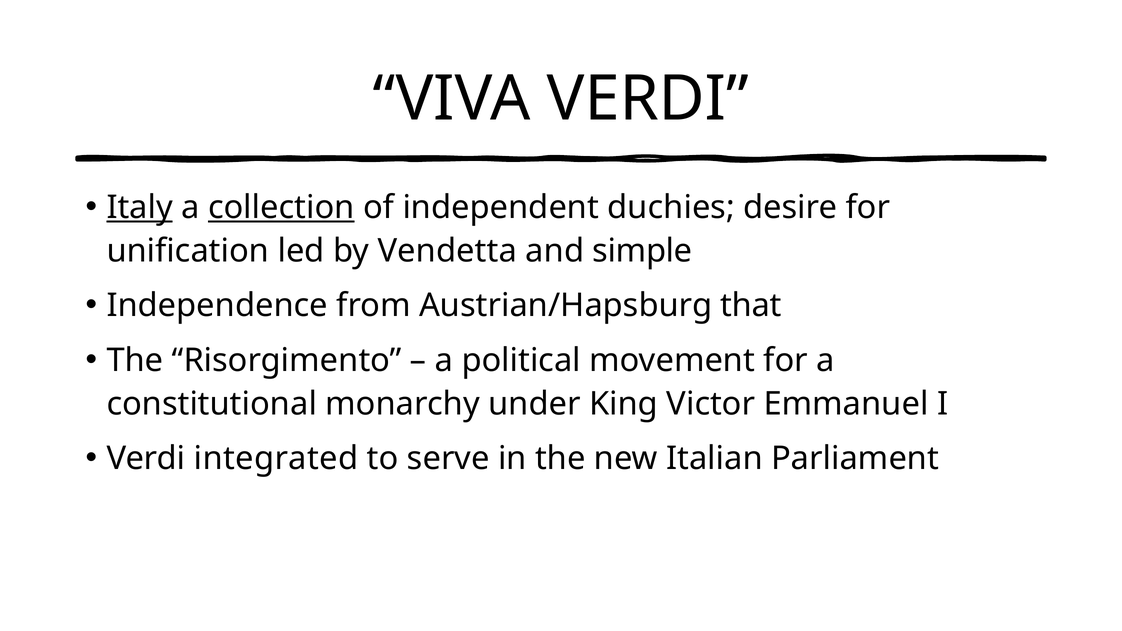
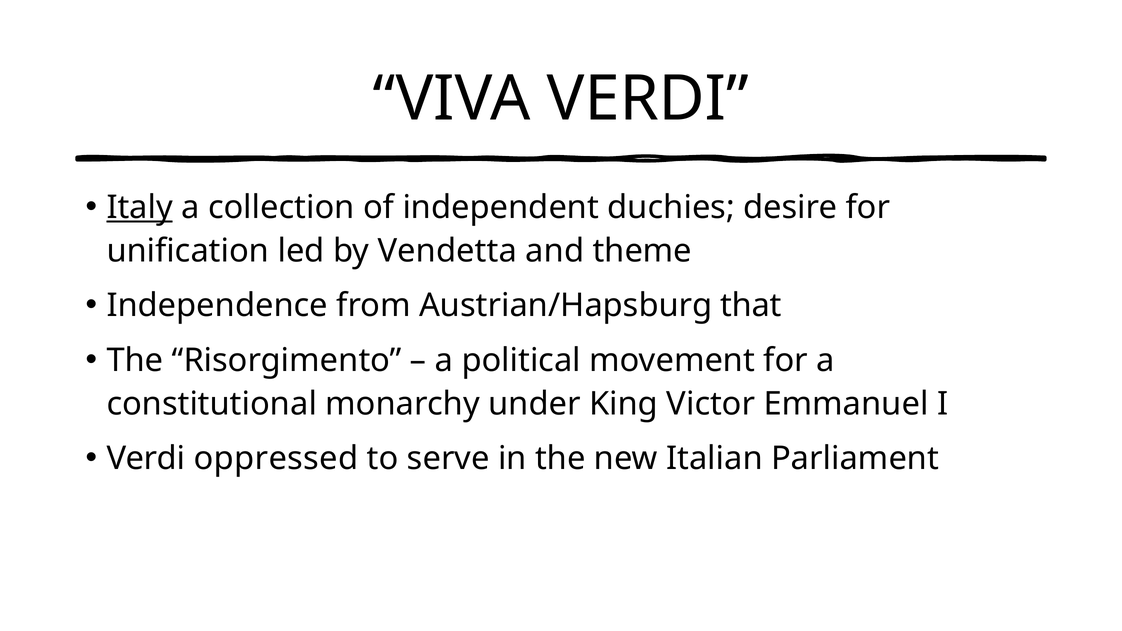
collection underline: present -> none (281, 208)
simple: simple -> theme (642, 251)
integrated: integrated -> oppressed (276, 459)
